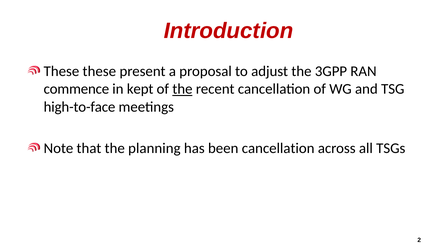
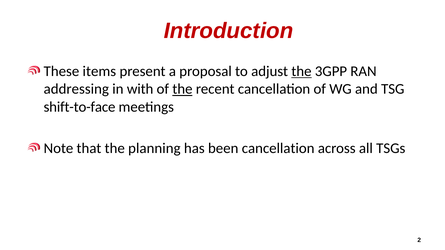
These these: these -> items (99, 71)
the underline: none -> present (301, 71)
commence: commence -> addressing (76, 89)
kept: kept -> with (140, 89)
high-to-face: high-to-face -> shift-to-face (79, 107)
